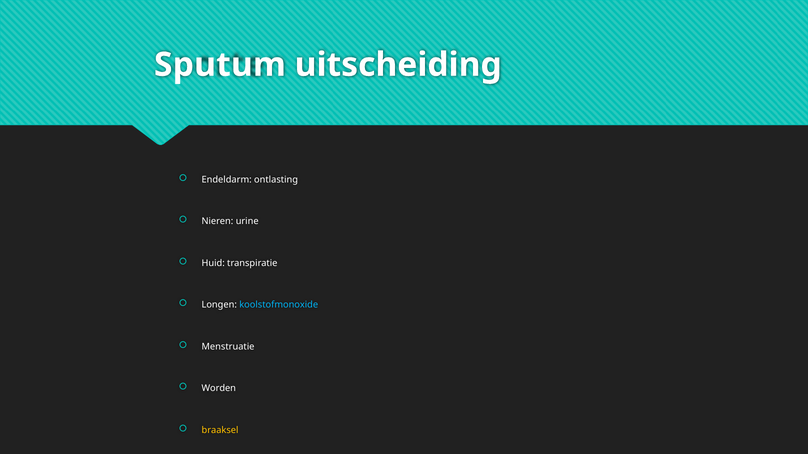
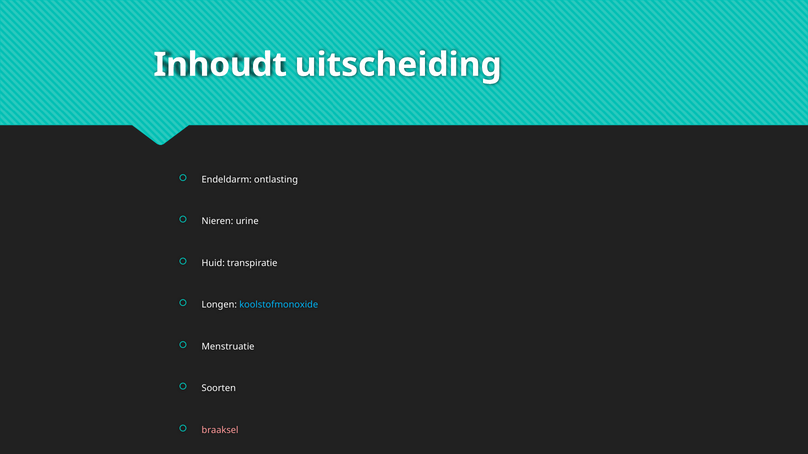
Sputum: Sputum -> Inhoudt (220, 65)
Worden: Worden -> Soorten (219, 389)
braaksel colour: yellow -> pink (220, 430)
